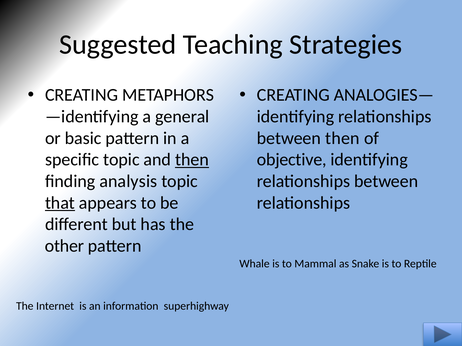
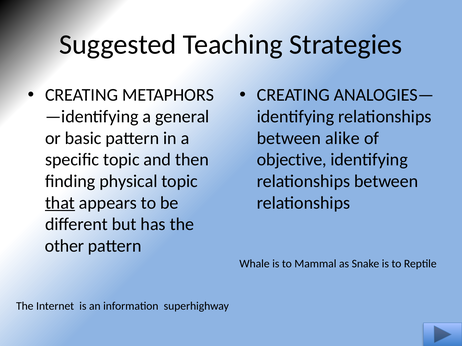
between then: then -> alike (342, 138)
then underline: present -> none (192, 160)
analysis: analysis -> physical (128, 181)
